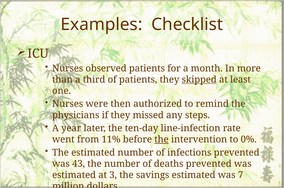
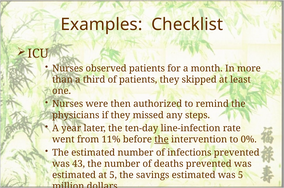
skipped underline: present -> none (199, 80)
at 3: 3 -> 5 (113, 175)
was 7: 7 -> 5 (241, 175)
